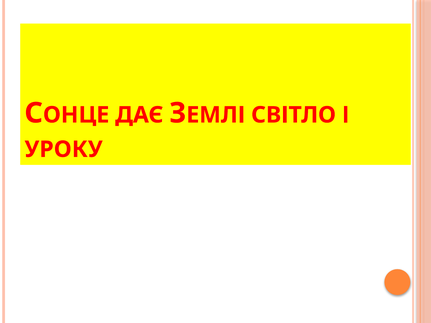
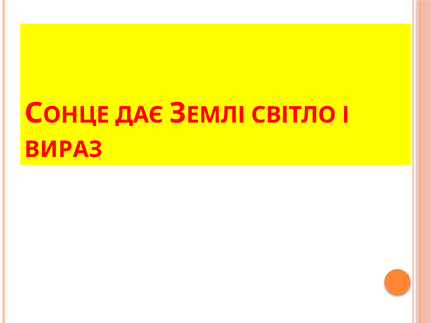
УРОКУ: УРОКУ -> ВИРАЗ (64, 150)
